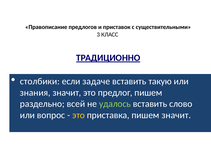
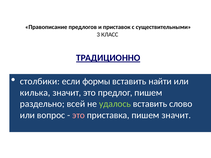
задаче: задаче -> формы (96, 81)
такую: такую -> найти (160, 81)
знания: знания -> килька (35, 93)
это colour: yellow -> pink (79, 115)
